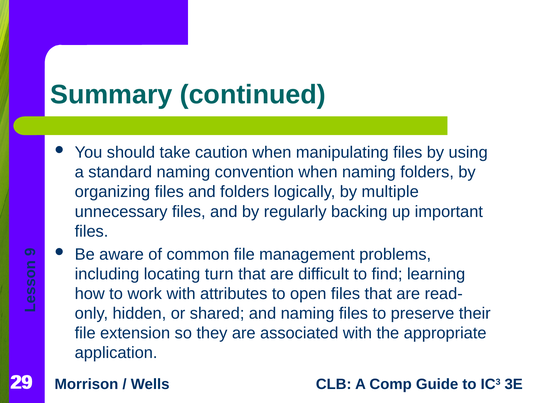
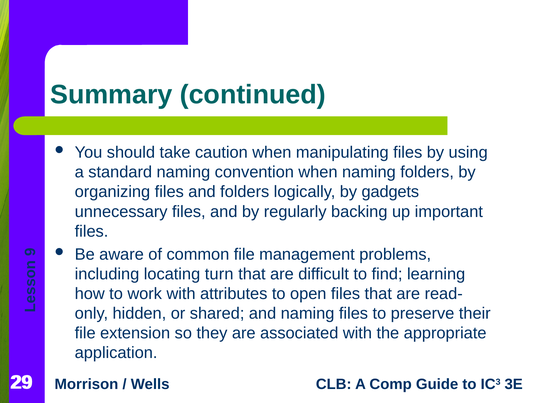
multiple: multiple -> gadgets (390, 192)
